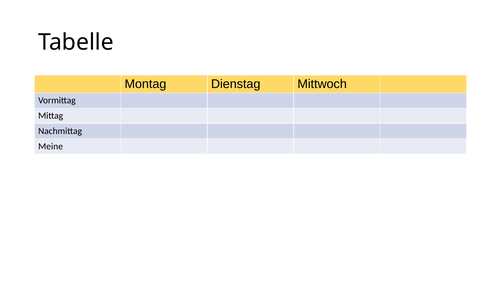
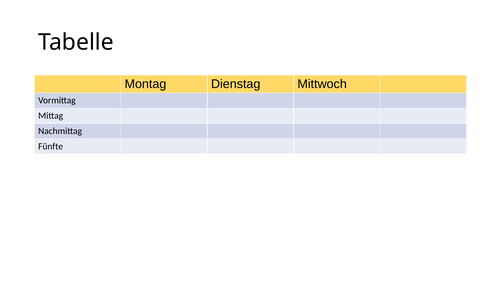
Meine: Meine -> Fünfte (51, 146)
